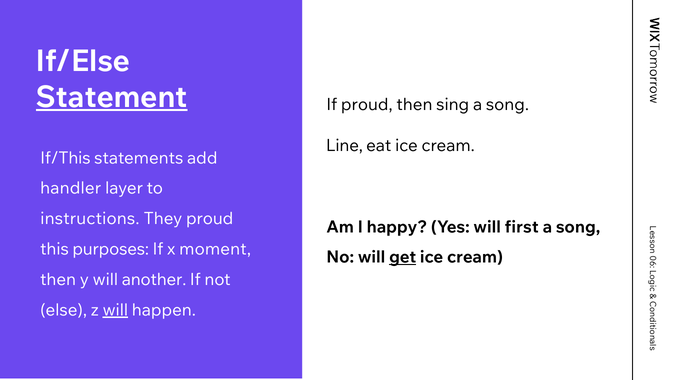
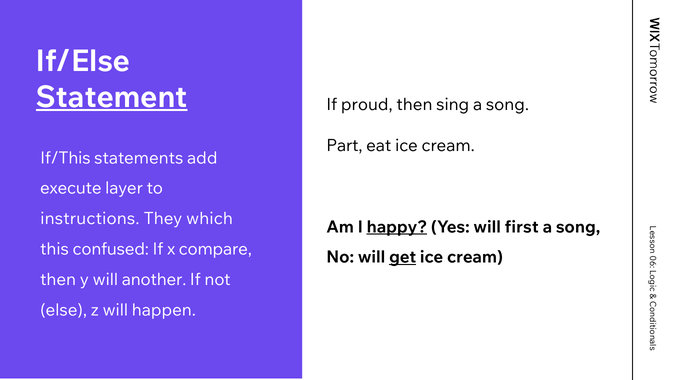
Line: Line -> Part (344, 145)
handler: handler -> execute (71, 188)
They proud: proud -> which (210, 219)
happy underline: none -> present (397, 227)
purposes: purposes -> confused (111, 249)
moment: moment -> compare (215, 249)
will underline: present -> none (115, 310)
